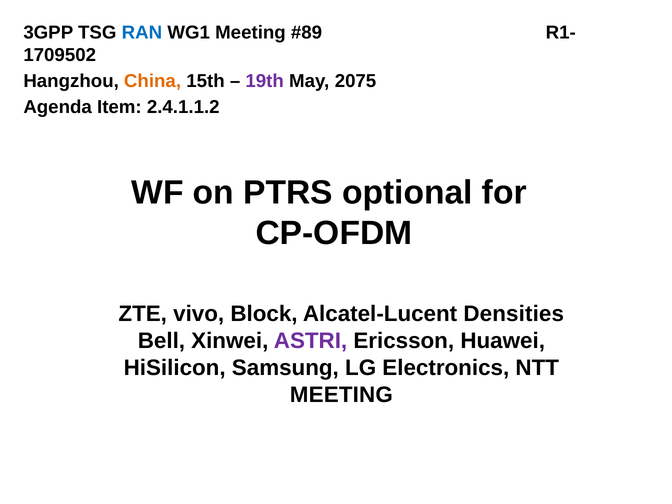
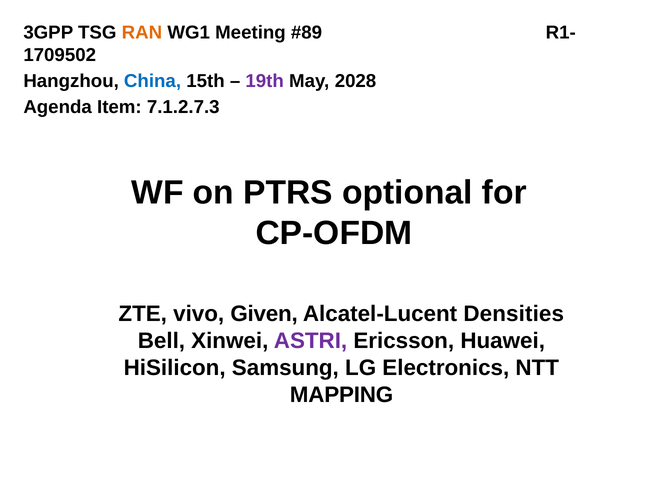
RAN colour: blue -> orange (142, 33)
China colour: orange -> blue (153, 81)
2075: 2075 -> 2028 (356, 81)
2.4.1.1.2: 2.4.1.1.2 -> 7.1.2.7.3 (183, 107)
Block: Block -> Given (264, 314)
MEETING: MEETING -> MAPPING (342, 395)
